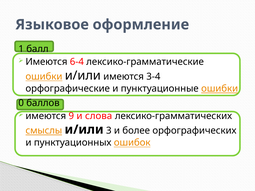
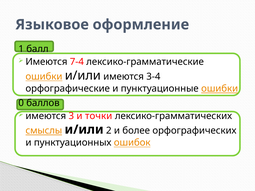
6-4: 6-4 -> 7-4 (77, 62)
9: 9 -> 3 (71, 116)
слова: слова -> точки (99, 116)
3: 3 -> 2 (109, 131)
